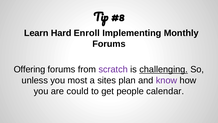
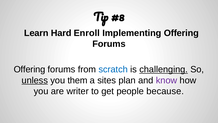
Implementing Monthly: Monthly -> Offering (181, 33)
scratch colour: purple -> blue (113, 69)
unless underline: none -> present (35, 80)
most: most -> them (77, 80)
could: could -> writer (78, 91)
calendar: calendar -> because (165, 91)
